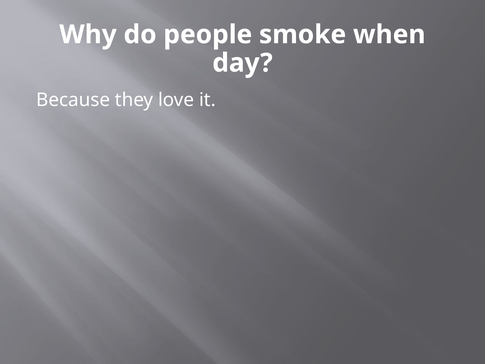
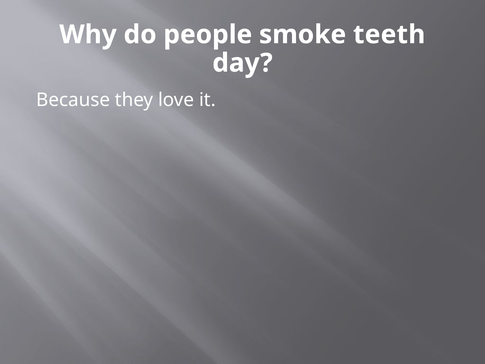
when: when -> teeth (389, 35)
